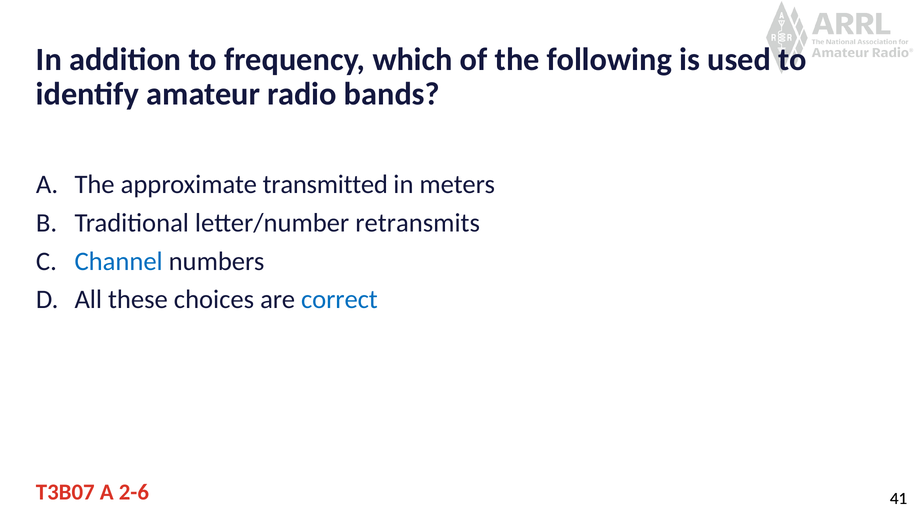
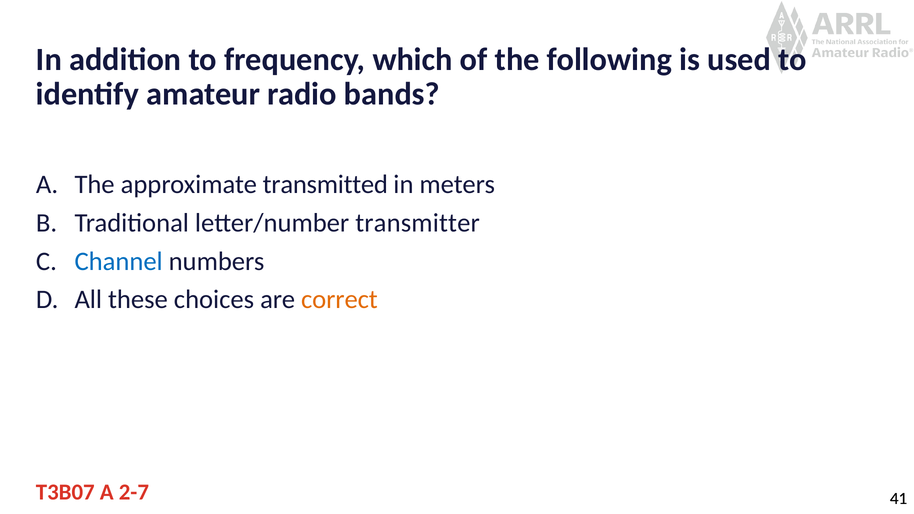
retransmits: retransmits -> transmitter (418, 223)
correct colour: blue -> orange (339, 300)
2-6: 2-6 -> 2-7 (134, 492)
